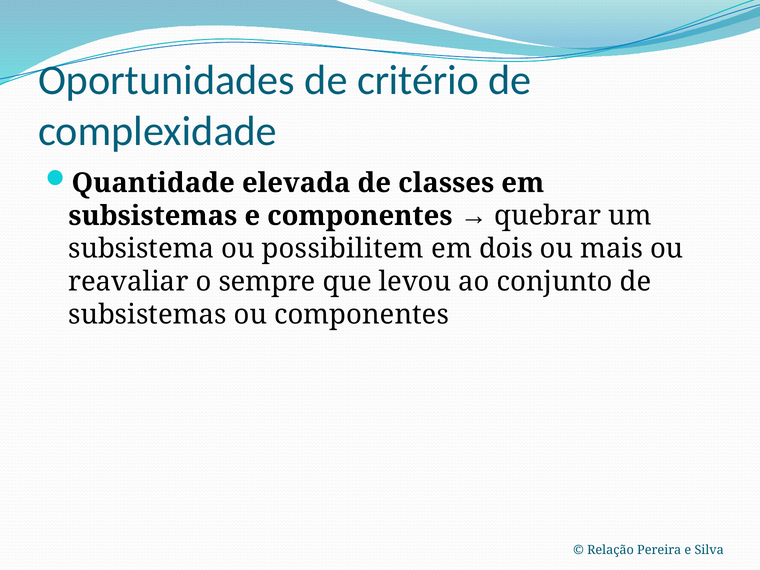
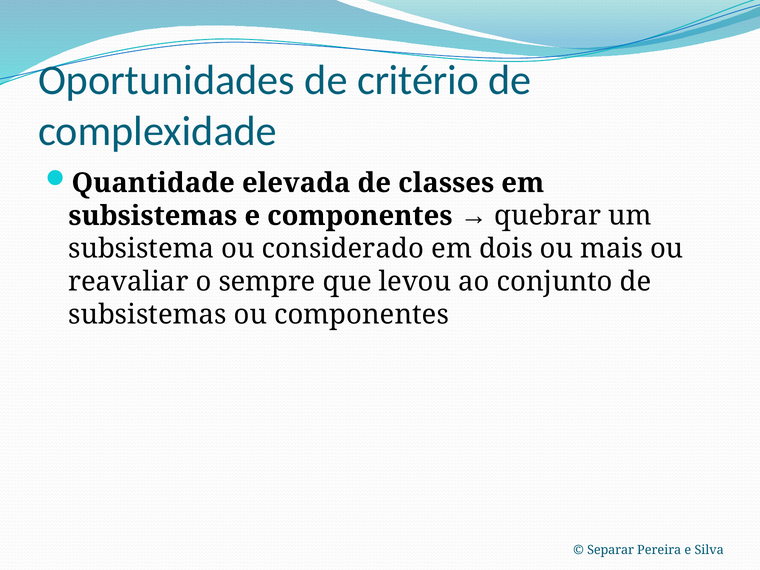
possibilitem: possibilitem -> considerado (343, 249)
Relação: Relação -> Separar (611, 550)
